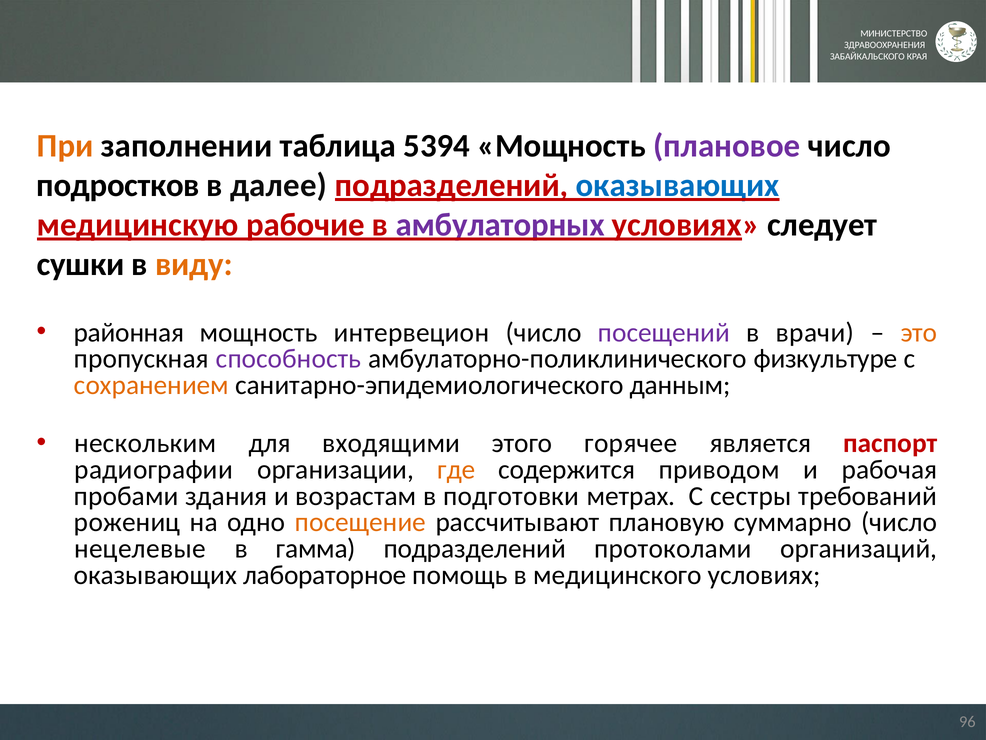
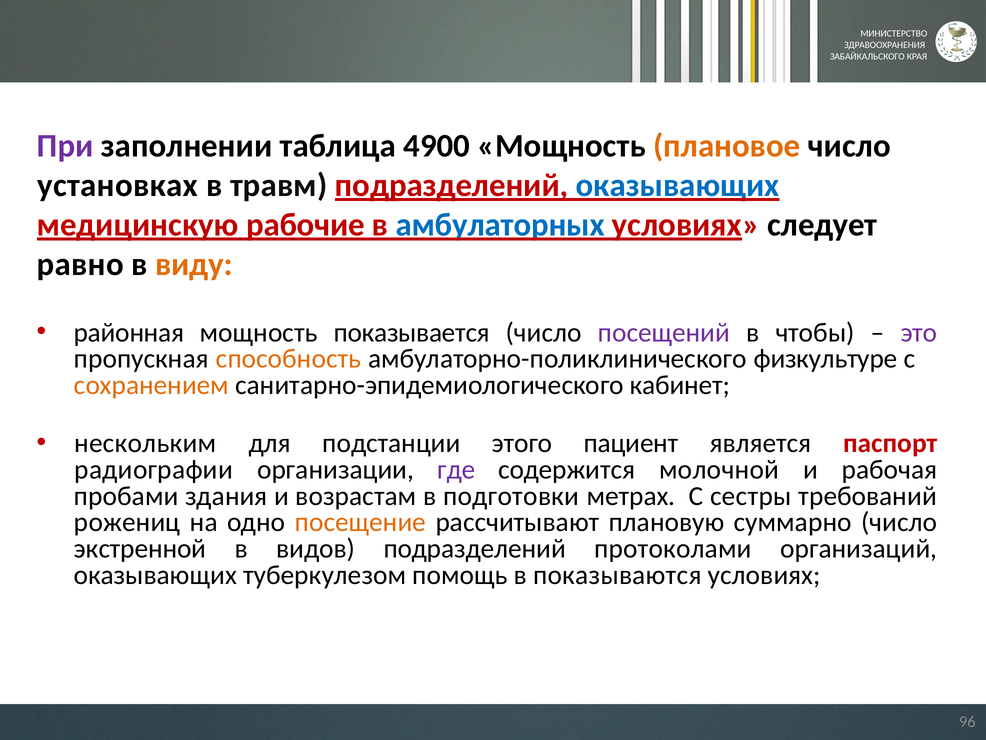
При colour: orange -> purple (65, 146)
5394: 5394 -> 4900 (437, 146)
плановое colour: purple -> orange (727, 146)
подростков: подростков -> установках (118, 185)
далее: далее -> травм (279, 185)
амбулаторных colour: purple -> blue (500, 225)
сушки: сушки -> равно (80, 264)
интервецион: интервецион -> показывается (412, 332)
врачи: врачи -> чтобы (815, 332)
это colour: orange -> purple (919, 332)
способность colour: purple -> orange (289, 359)
данным: данным -> кабинет (680, 385)
входящими: входящими -> подстанции (391, 443)
горячее: горячее -> пациент (631, 443)
где colour: orange -> purple (456, 469)
приводом: приводом -> молочной (719, 469)
нецелевые: нецелевые -> экстренной (140, 548)
гамма: гамма -> видов (316, 548)
лабораторное: лабораторное -> туберкулезом (325, 575)
медицинского: медицинского -> показываются (617, 575)
